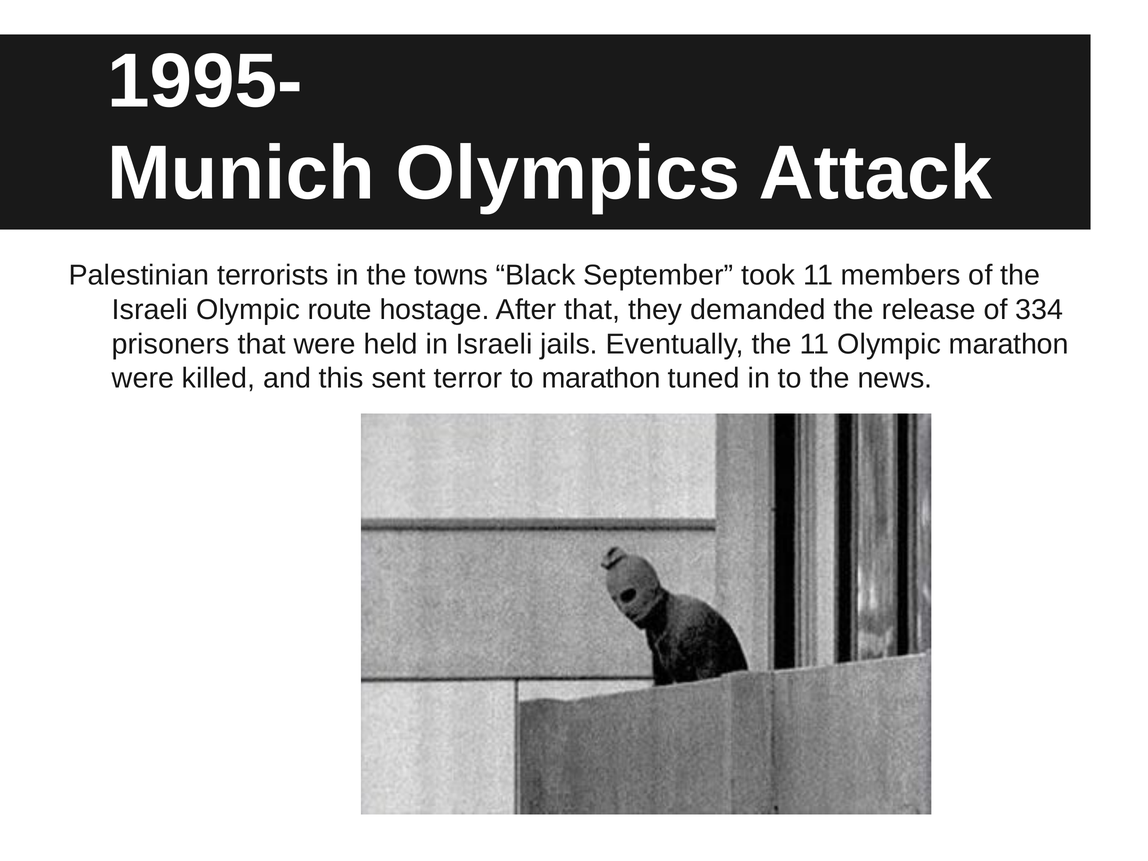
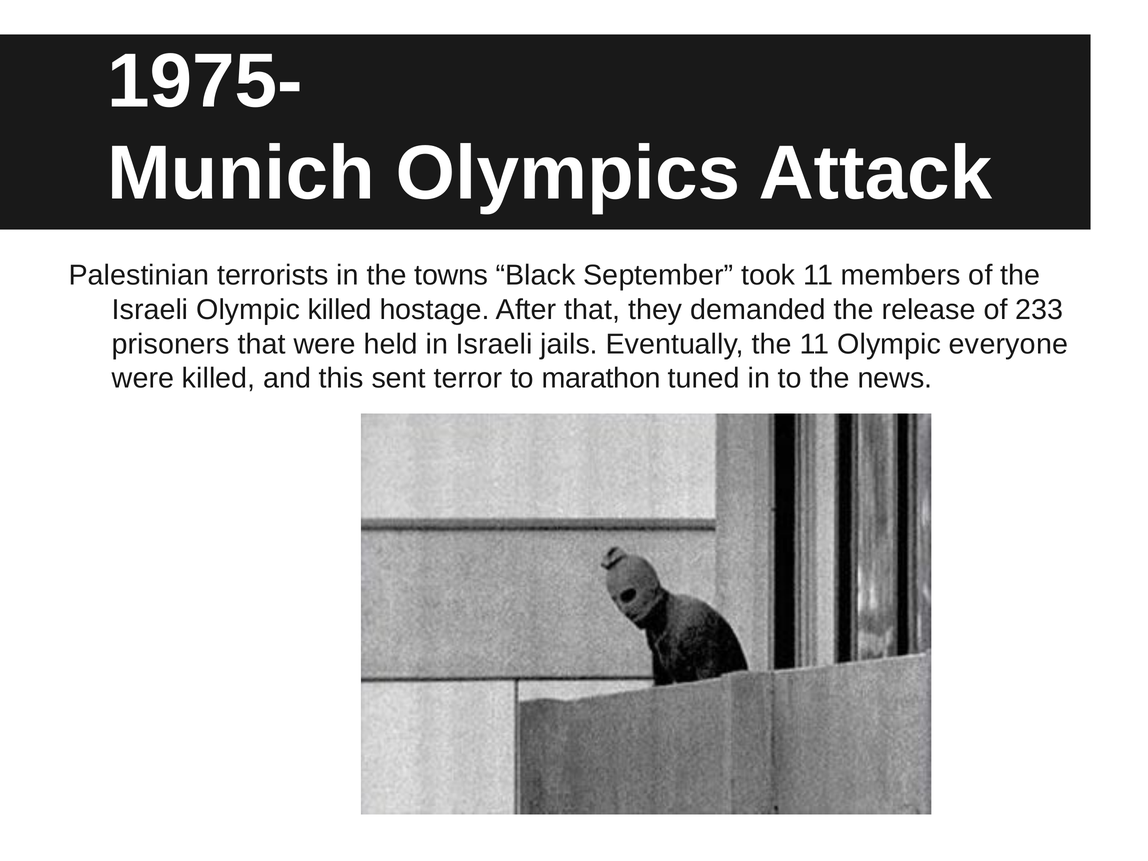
1995-: 1995- -> 1975- (205, 82)
Olympic route: route -> killed (340, 310)
334: 334 -> 233 (1039, 310)
Olympic marathon: marathon -> everyone (1009, 344)
